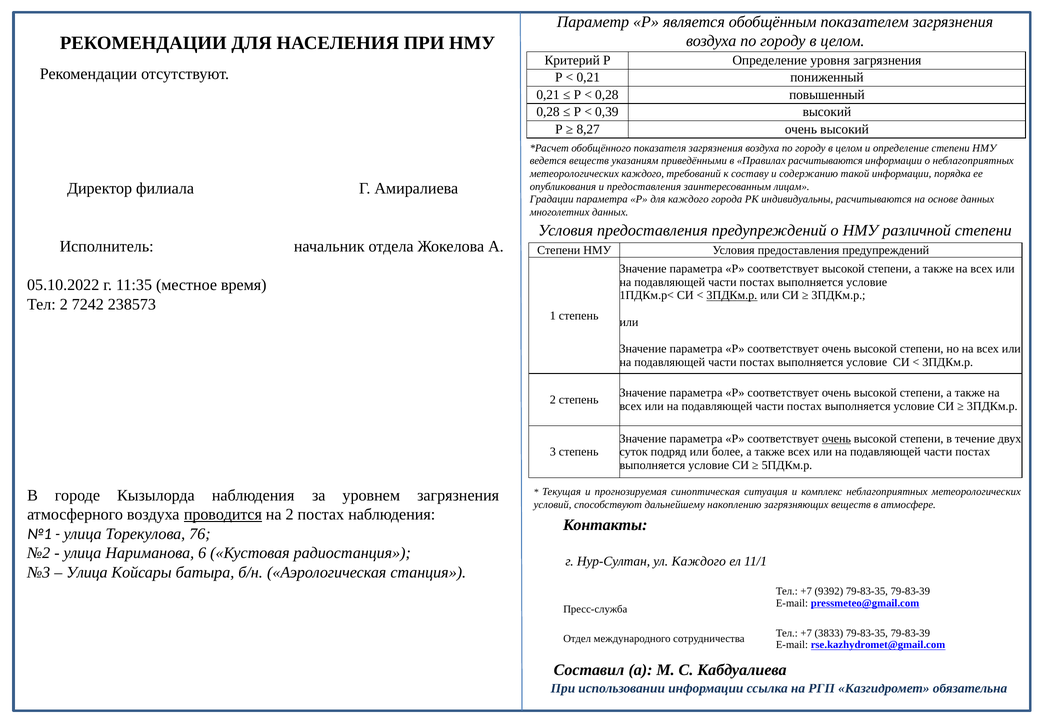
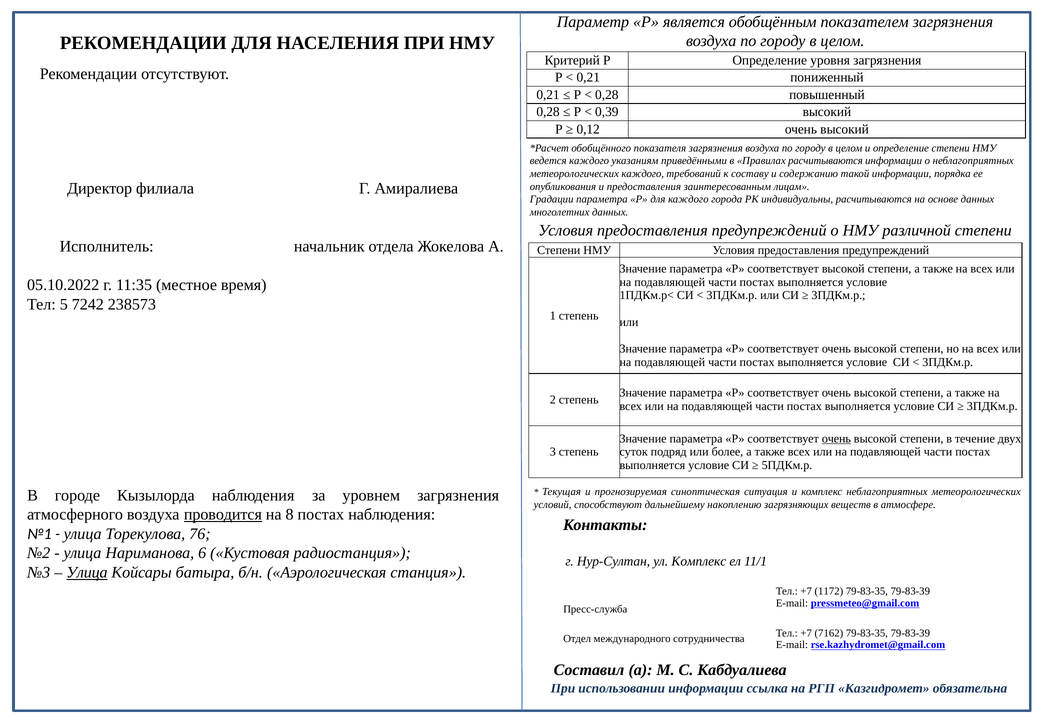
8,27: 8,27 -> 0,12 (588, 129)
ведется веществ: веществ -> каждого (589, 161)
3ПДКм.р underline: present -> none (732, 295)
Тел 2: 2 -> 5 (64, 304)
на 2: 2 -> 8 (290, 514)
ул Каждого: Каждого -> Комплекс (699, 561)
Улица underline: none -> present (87, 572)
9392: 9392 -> 1172 (829, 591)
3833: 3833 -> 7162 (829, 633)
